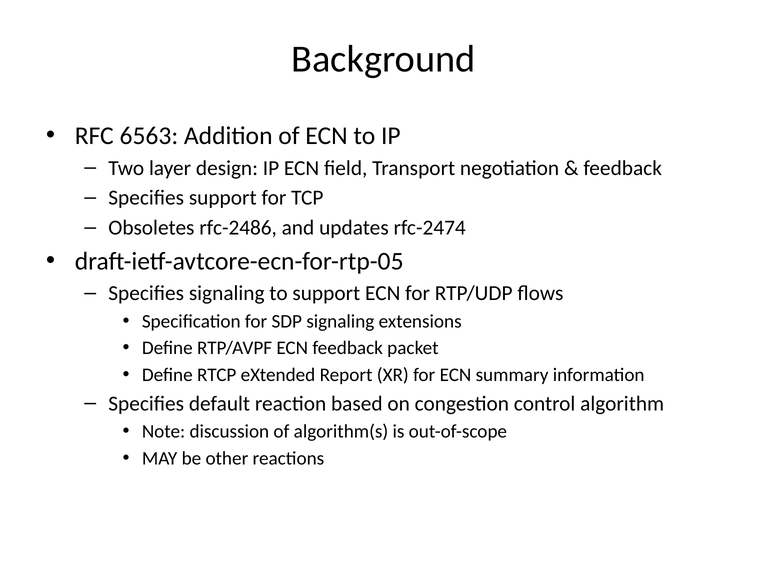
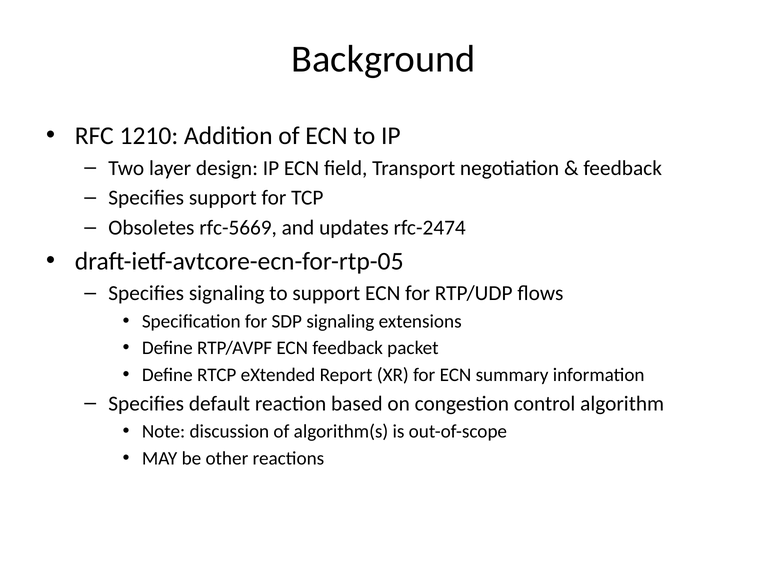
6563: 6563 -> 1210 (149, 136)
rfc-2486: rfc-2486 -> rfc-5669 (238, 228)
